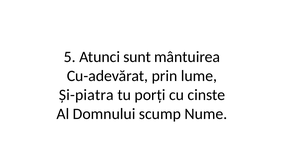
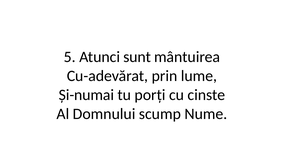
Și-piatra: Și-piatra -> Și-numai (86, 95)
